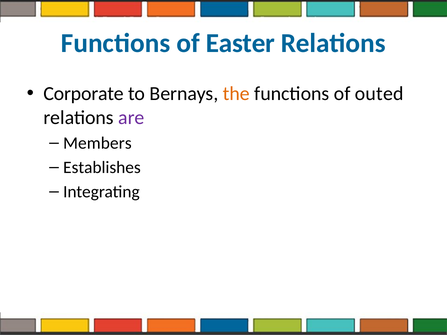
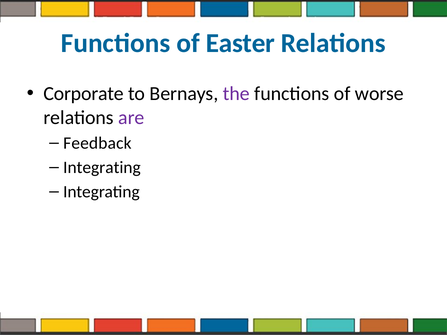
the colour: orange -> purple (236, 94)
outed: outed -> worse (379, 94)
Members: Members -> Feedback (97, 143)
Establishes: Establishes -> Integrating (102, 168)
